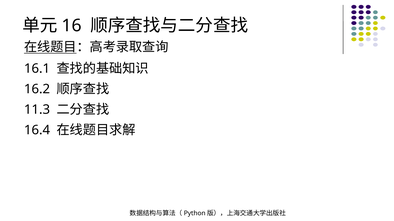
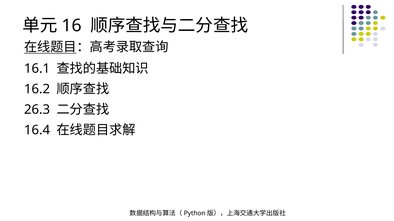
11.3: 11.3 -> 26.3 (37, 110)
